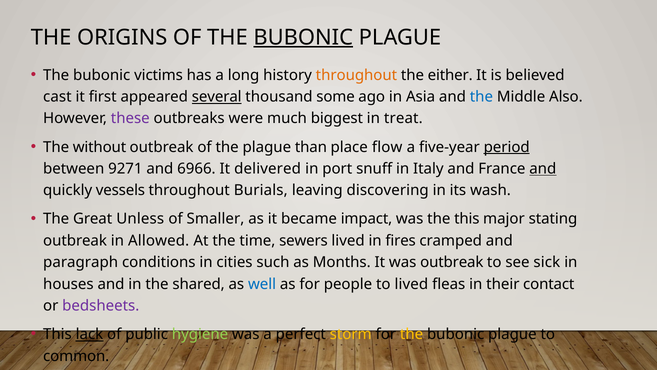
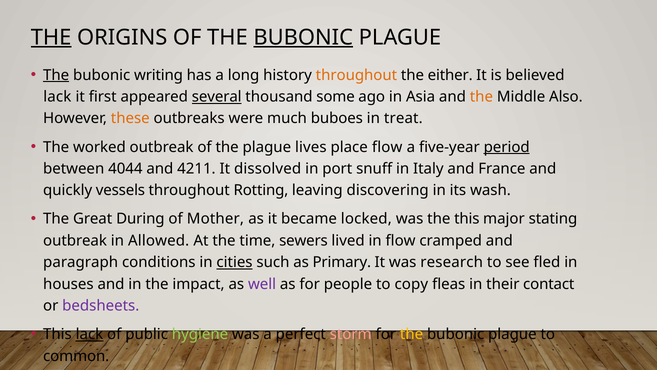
THE underline: none -> present (51, 37)
The underline: none -> present (56, 75)
victims: victims -> writing (159, 75)
cast: cast -> lack (57, 97)
the colour: blue -> orange (481, 97)
these colour: purple -> orange (130, 118)
biggest: biggest -> buboes (337, 118)
without: without -> worked (99, 147)
than: than -> lives (311, 147)
9271: 9271 -> 4044 (125, 169)
6966: 6966 -> 4211 (196, 169)
delivered: delivered -> dissolved (268, 169)
and underline: present -> none (543, 169)
Burials: Burials -> Rotting (261, 190)
Unless: Unless -> During (140, 219)
Smaller: Smaller -> Mother (215, 219)
impact: impact -> locked (366, 219)
in fires: fires -> flow (401, 240)
cities underline: none -> present (235, 262)
Months: Months -> Primary (342, 262)
was outbreak: outbreak -> research (452, 262)
sick: sick -> fled (547, 262)
shared: shared -> impact (199, 284)
well colour: blue -> purple (262, 284)
to lived: lived -> copy (411, 284)
storm colour: yellow -> pink (351, 334)
